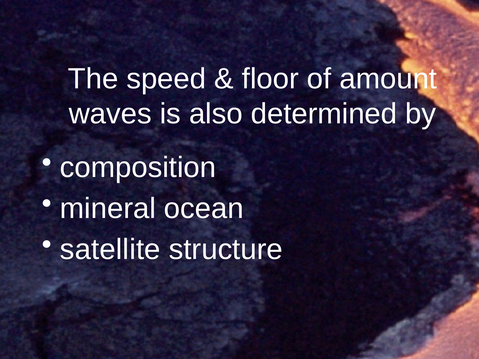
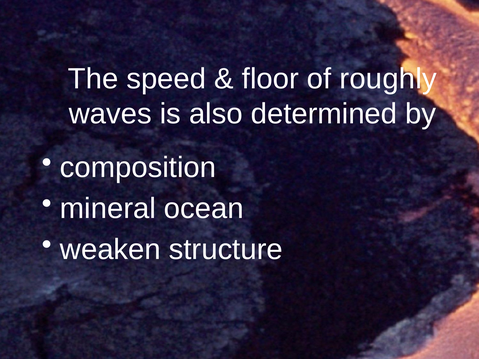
amount: amount -> roughly (388, 79)
satellite: satellite -> weaken (110, 250)
